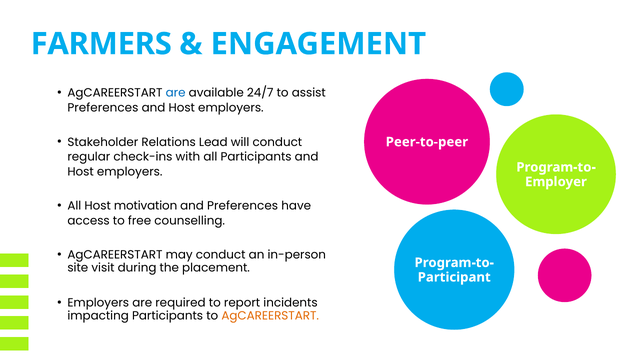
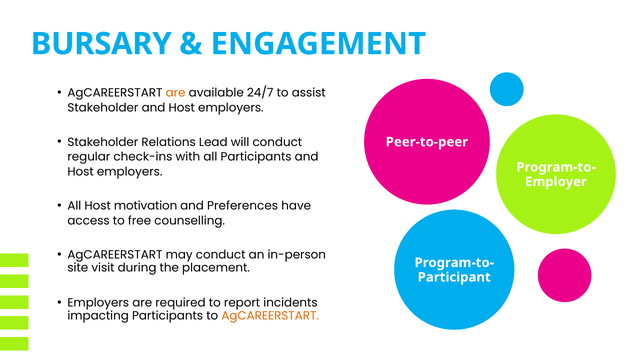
FARMERS: FARMERS -> BURSARY (101, 44)
are colour: blue -> orange (176, 93)
Preferences: Preferences -> Stakeholder (103, 108)
